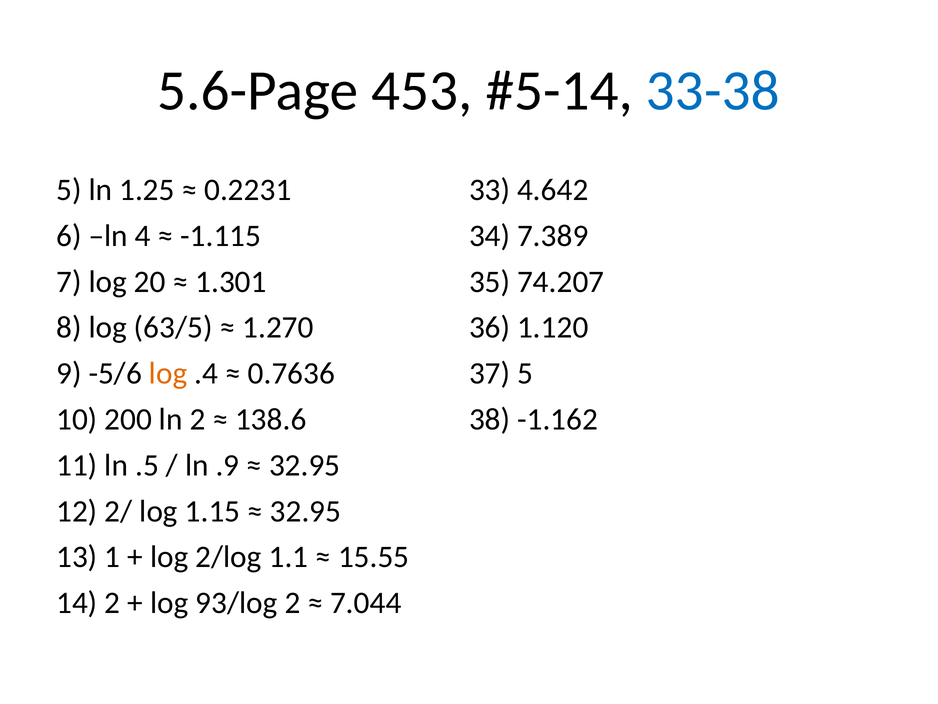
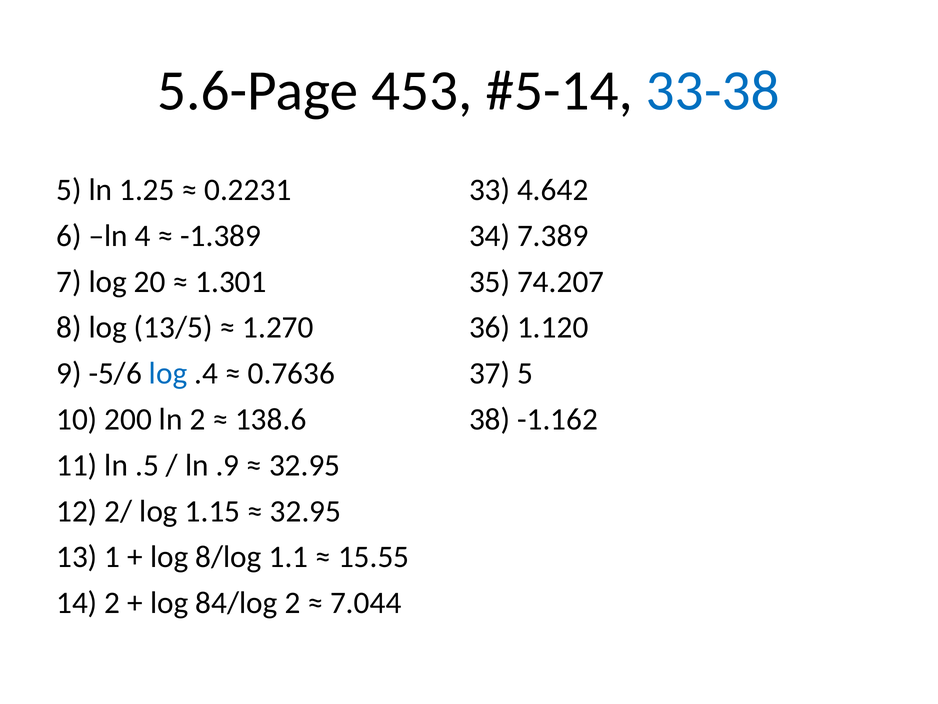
-1.115: -1.115 -> -1.389 (221, 236)
63/5: 63/5 -> 13/5 (173, 327)
log colour: orange -> blue (168, 373)
2/log: 2/log -> 8/log (228, 557)
93/log: 93/log -> 84/log (236, 603)
